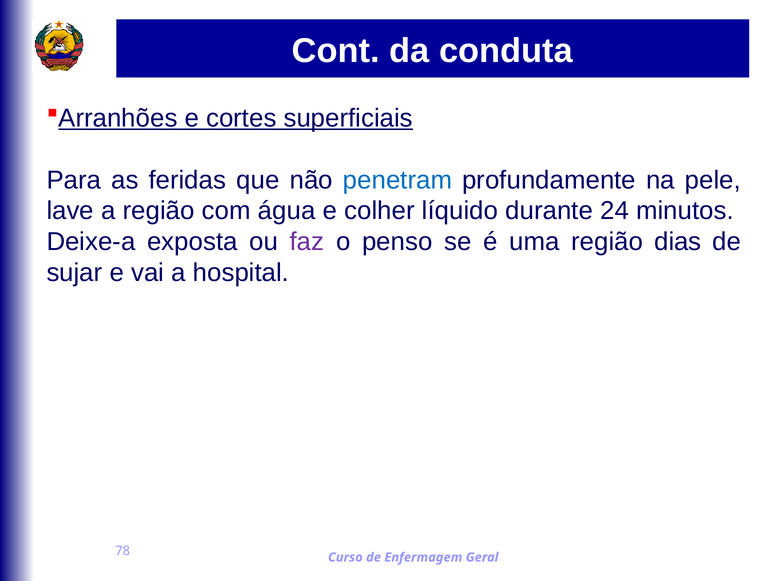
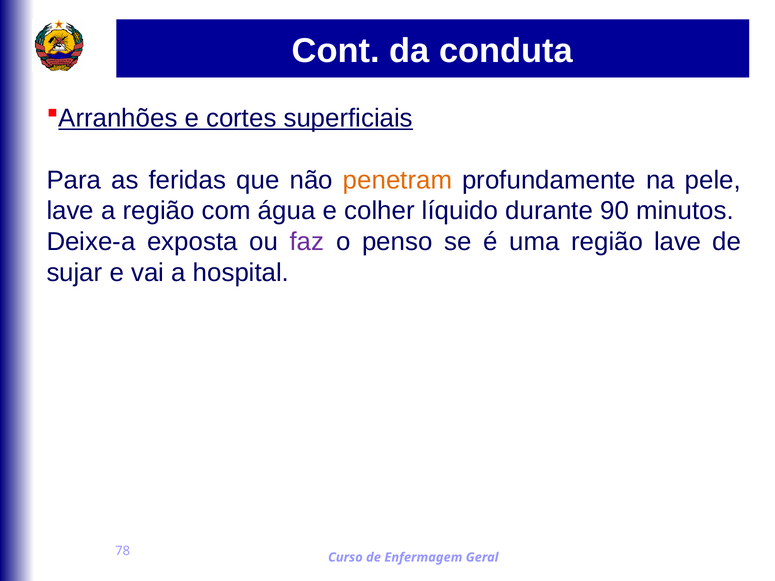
penetram colour: blue -> orange (397, 180)
24: 24 -> 90 (615, 211)
região dias: dias -> lave (678, 242)
